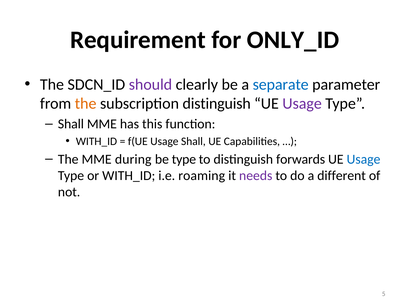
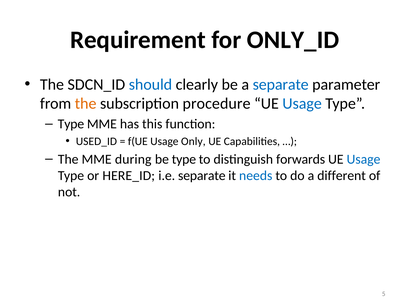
should colour: purple -> blue (150, 84)
subscription distinguish: distinguish -> procedure (217, 104)
Usage colour: purple -> blue (302, 104)
Shall: Shall -> Type (71, 124)
WITH_ID: WITH_ID -> USED_ID (96, 141)
Usage Shall: Shall -> Only (193, 141)
or WITH_ID: WITH_ID -> HERE_ID (129, 175)
i.e roaming: roaming -> separate (202, 175)
needs colour: purple -> blue (256, 175)
